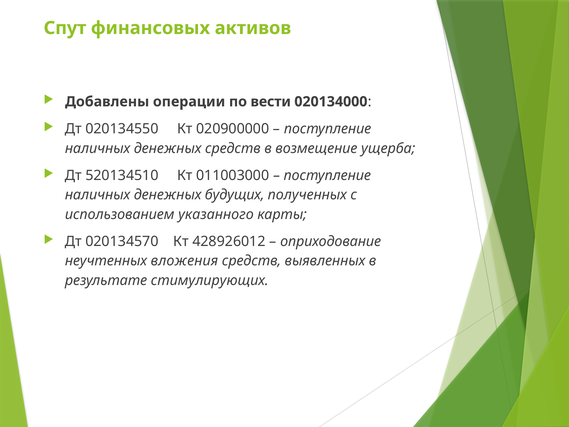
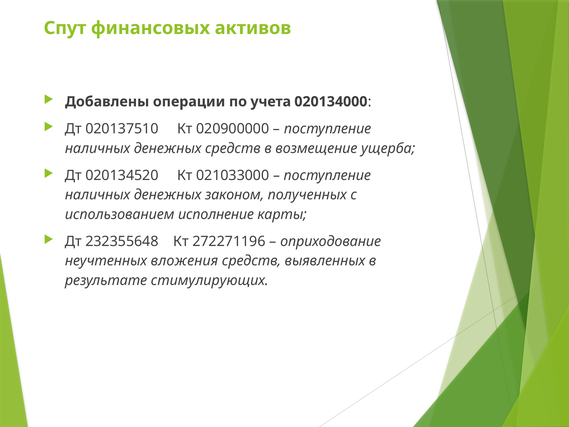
вести: вести -> учета (271, 102)
020134550: 020134550 -> 020137510 (122, 129)
520134510: 520134510 -> 020134520 (122, 175)
011003000: 011003000 -> 021033000 (233, 175)
будущих: будущих -> законом (235, 195)
указанного: указанного -> исполнение (216, 214)
020134570: 020134570 -> 232355648 (122, 241)
428926012: 428926012 -> 272271196 (229, 241)
